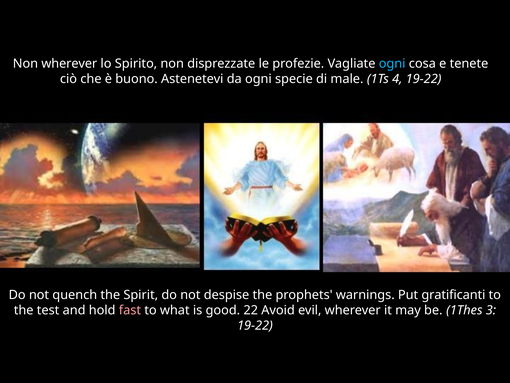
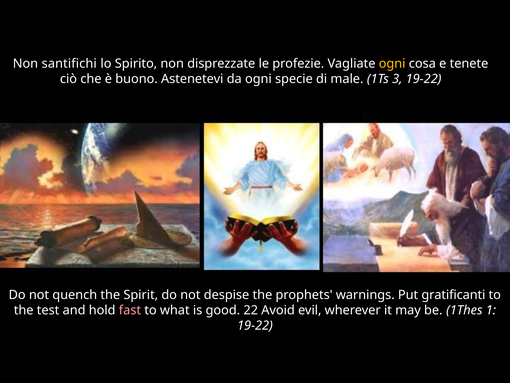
Non wherever: wherever -> santifichi (69, 64)
ogni colour: light blue -> yellow (392, 64)
4: 4 -> 3 (397, 79)
3: 3 -> 1 (491, 310)
